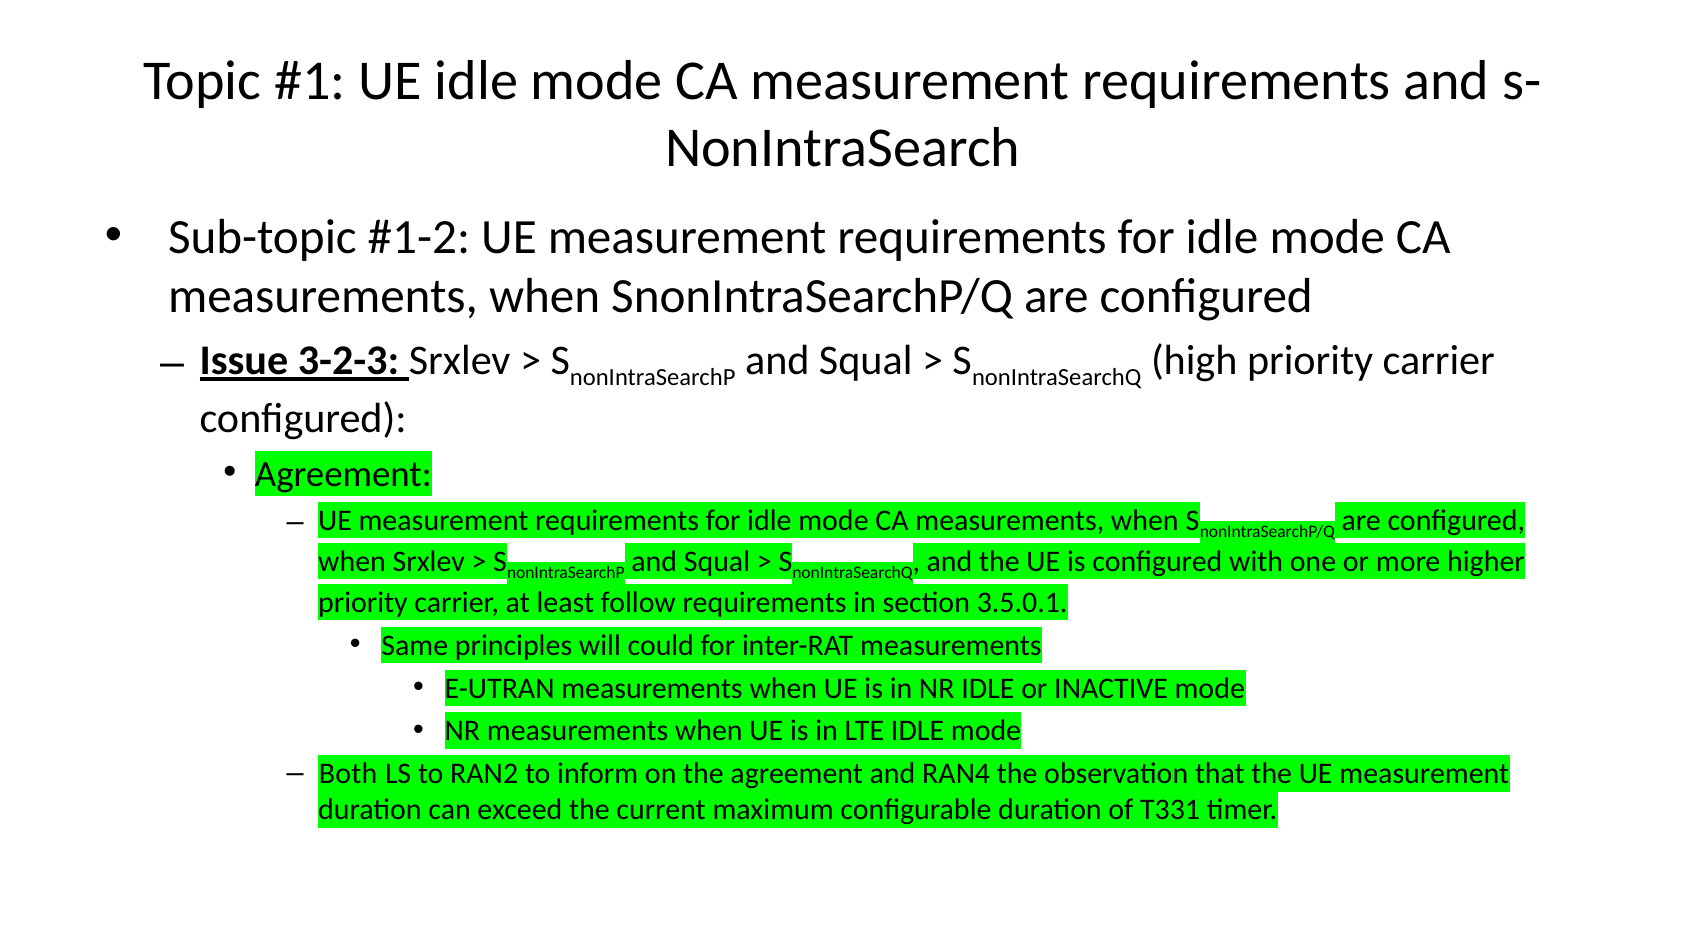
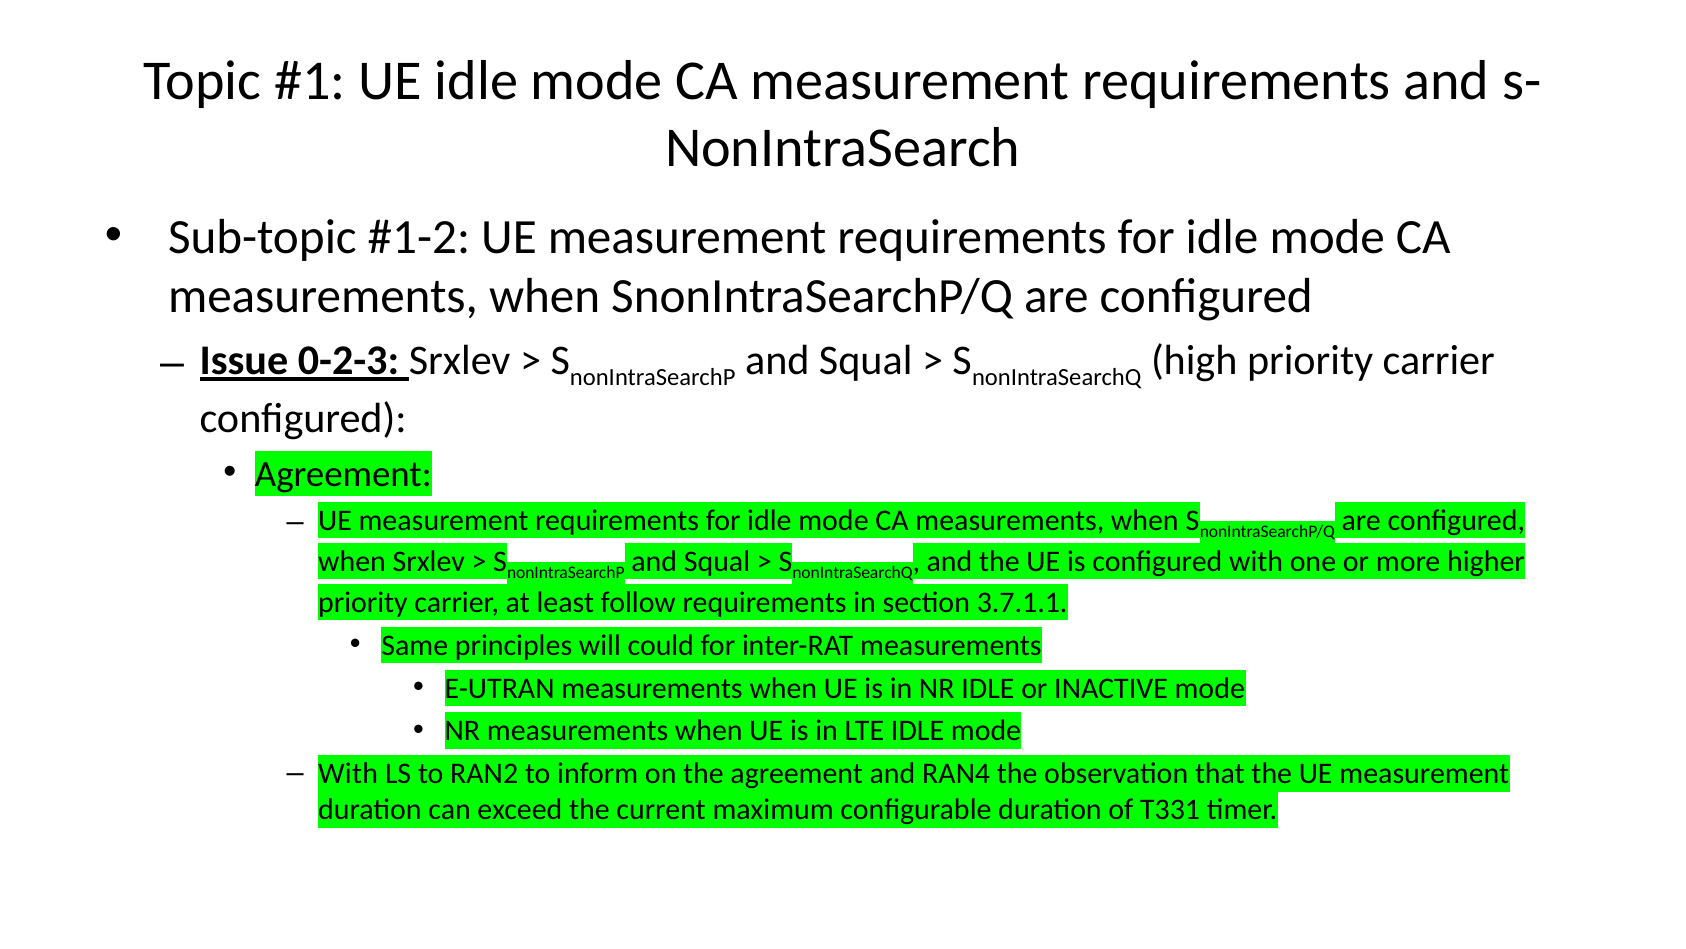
3-2-3: 3-2-3 -> 0-2-3 (348, 360)
3.5.0.1: 3.5.0.1 -> 3.7.1.1 (1022, 602)
Both: Both -> With (348, 773)
